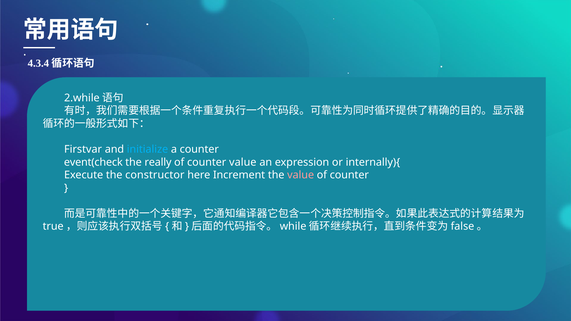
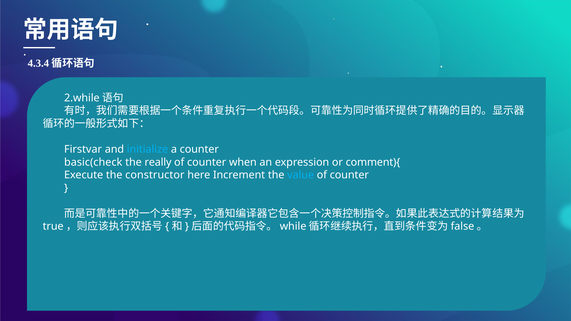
event(check: event(check -> basic(check (93, 162)
counter value: value -> when (243, 162)
internally){: internally){ -> comment){ (373, 162)
value colour: pink -> light blue (301, 175)
